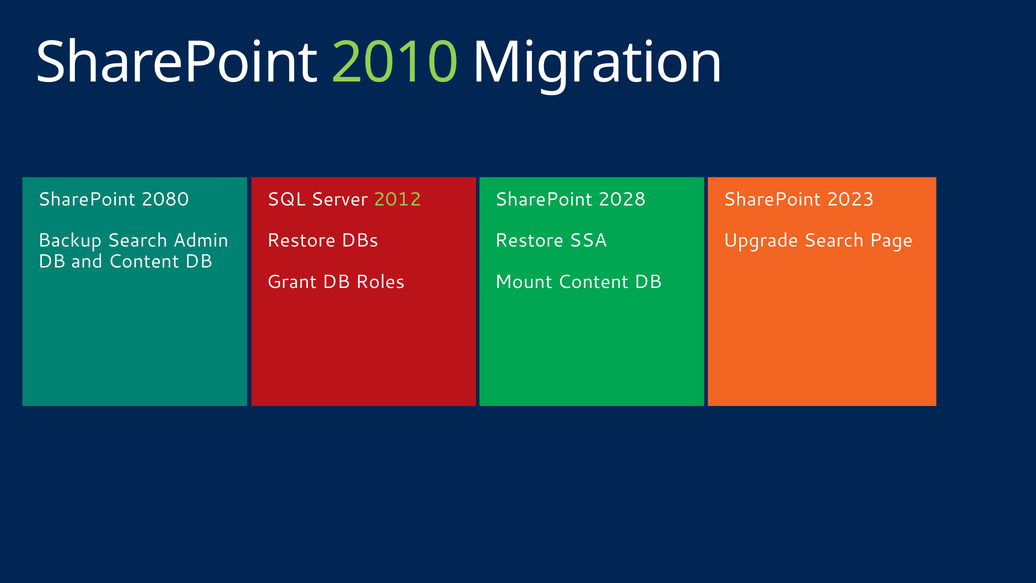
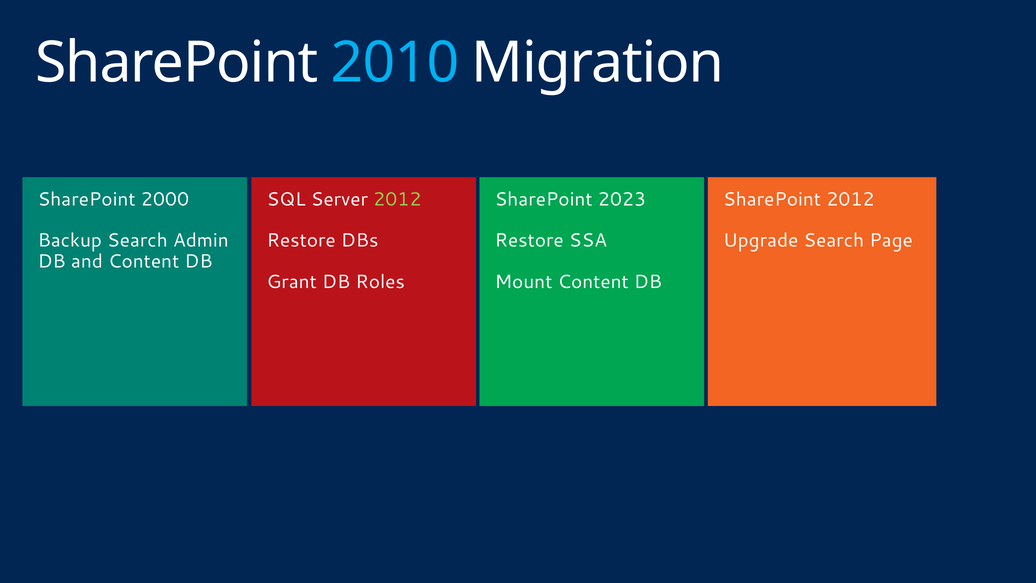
2010 colour: light green -> light blue (395, 63)
2080: 2080 -> 2000 (165, 199)
2028: 2028 -> 2023 (622, 199)
SharePoint 2023: 2023 -> 2012 (850, 199)
